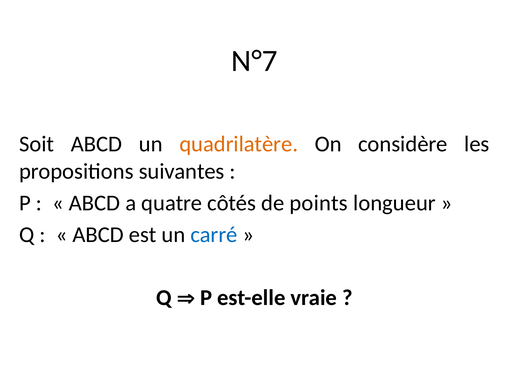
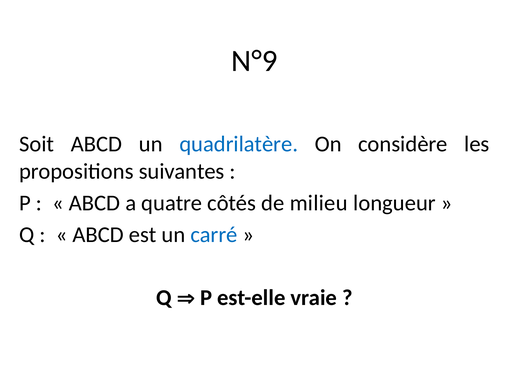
N°7: N°7 -> N°9 (254, 61)
quadrilatère colour: orange -> blue (239, 144)
points: points -> milieu (319, 203)
